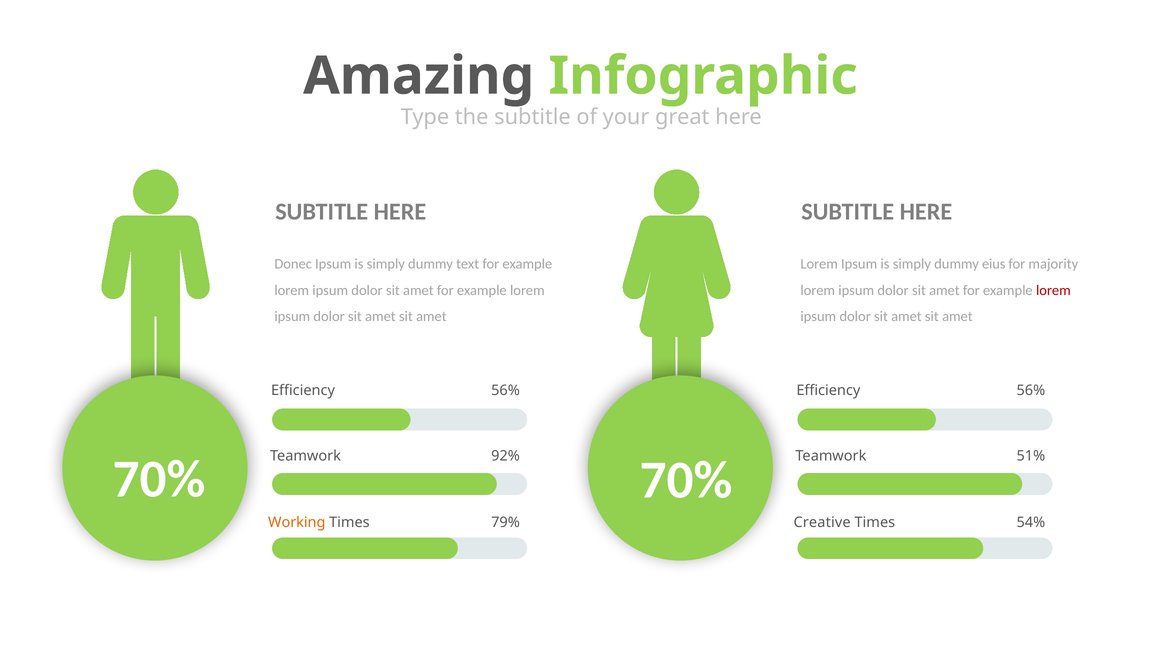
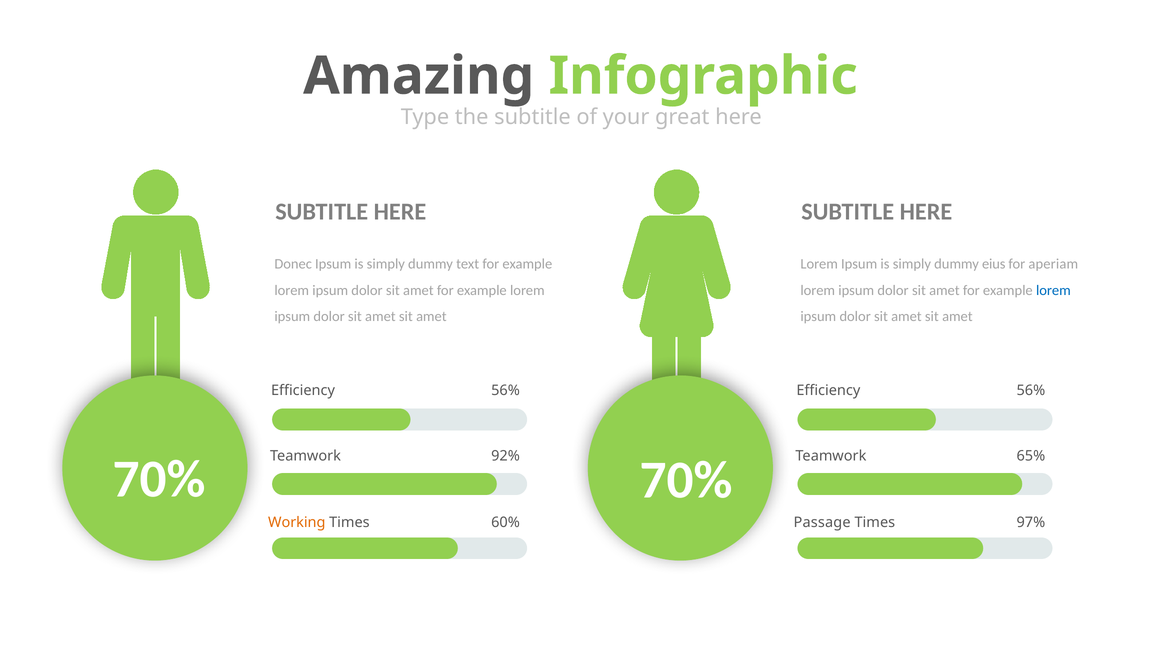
majority: majority -> aperiam (1053, 264)
lorem colour: red -> blue (1053, 290)
51%: 51% -> 65% (1031, 456)
79%: 79% -> 60% (506, 523)
Creative: Creative -> Passage (822, 523)
54%: 54% -> 97% (1031, 523)
